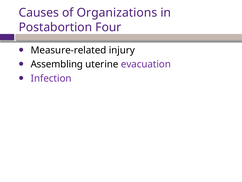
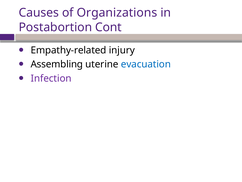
Four: Four -> Cont (108, 27)
Measure-related: Measure-related -> Empathy-related (69, 50)
evacuation colour: purple -> blue (146, 64)
